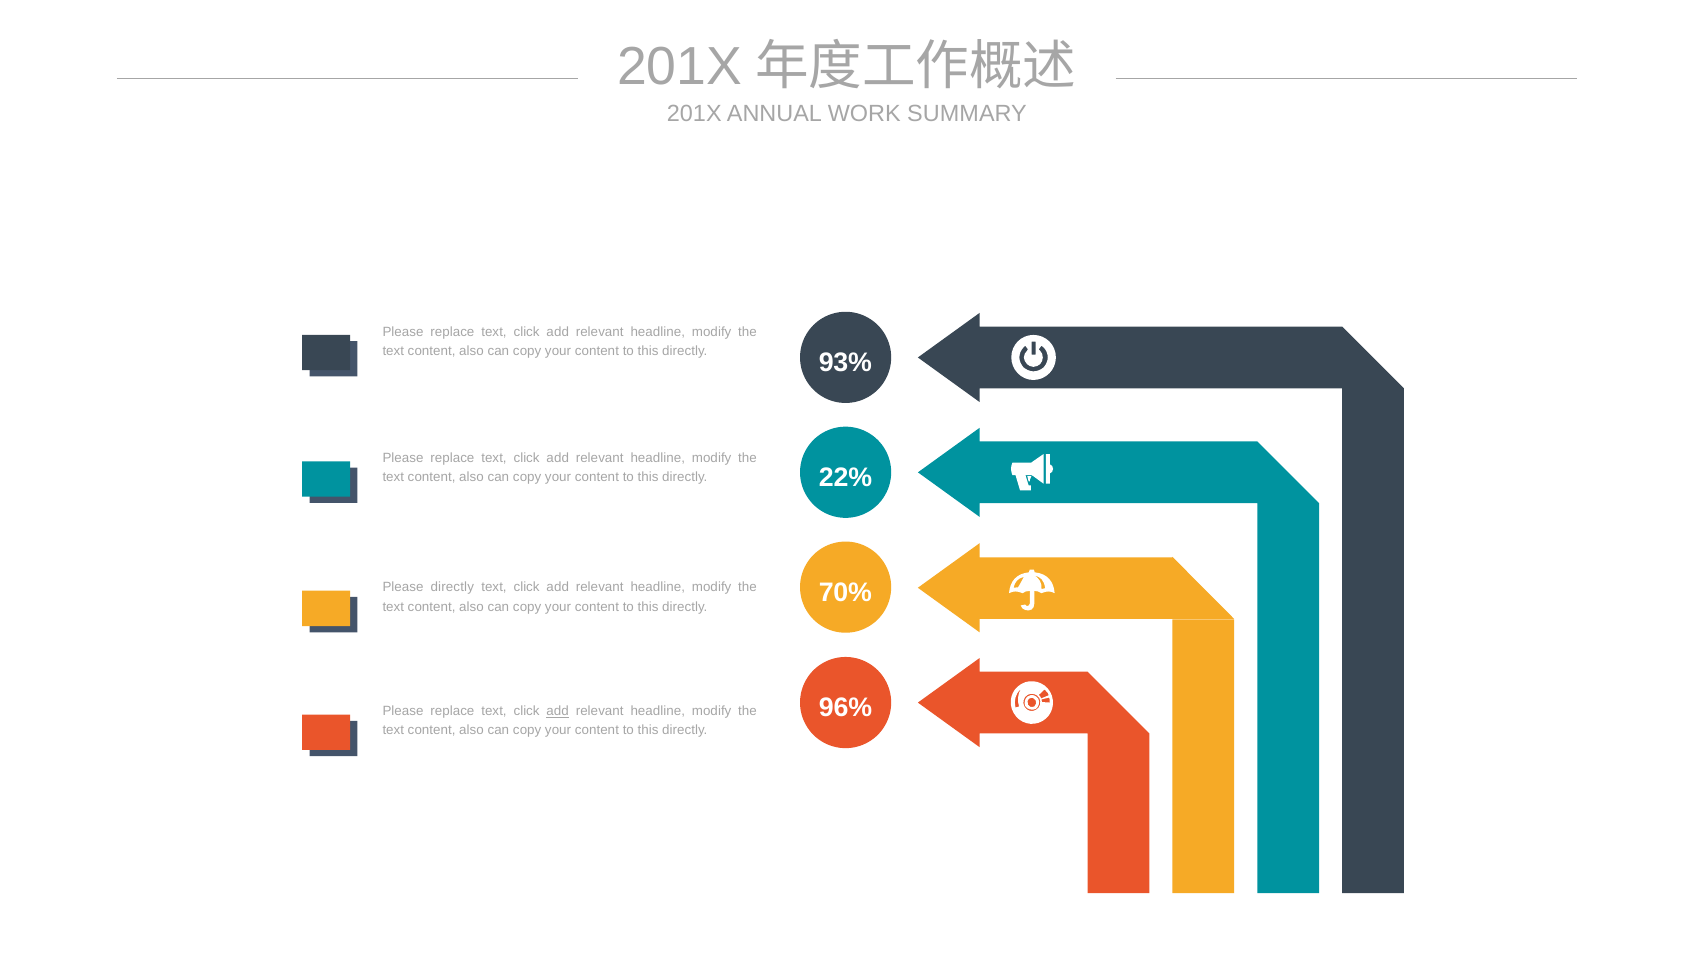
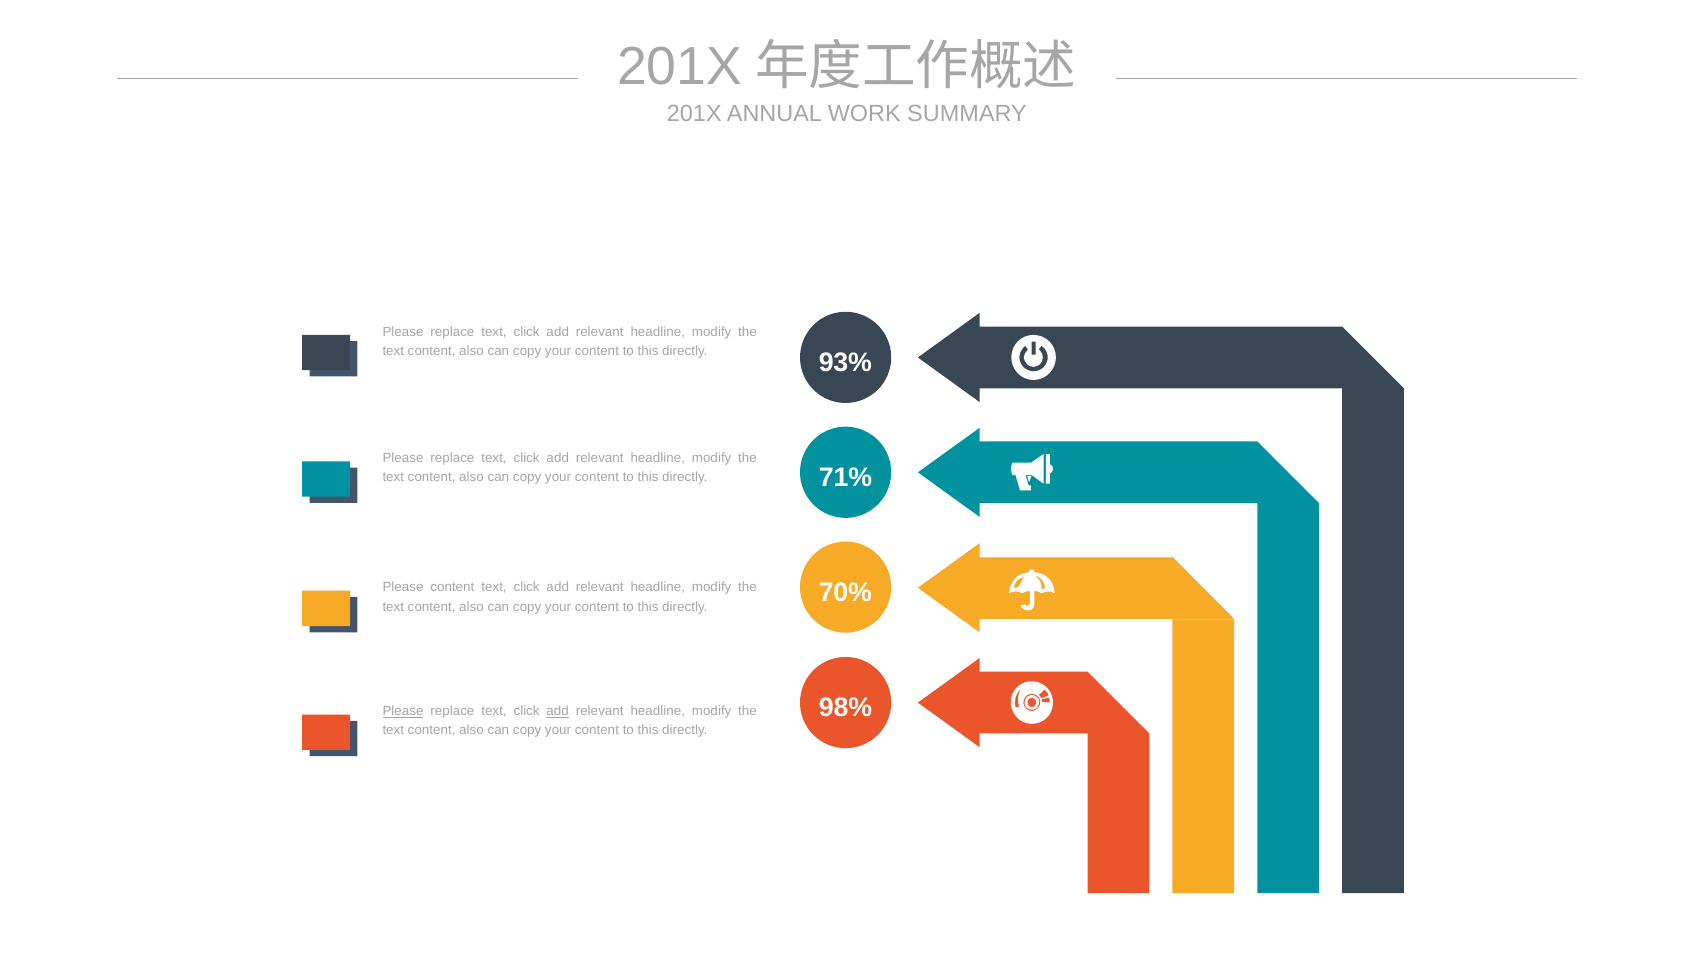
22%: 22% -> 71% (845, 477)
Please directly: directly -> content (452, 587)
96%: 96% -> 98% (845, 707)
Please underline: none -> present (403, 711)
